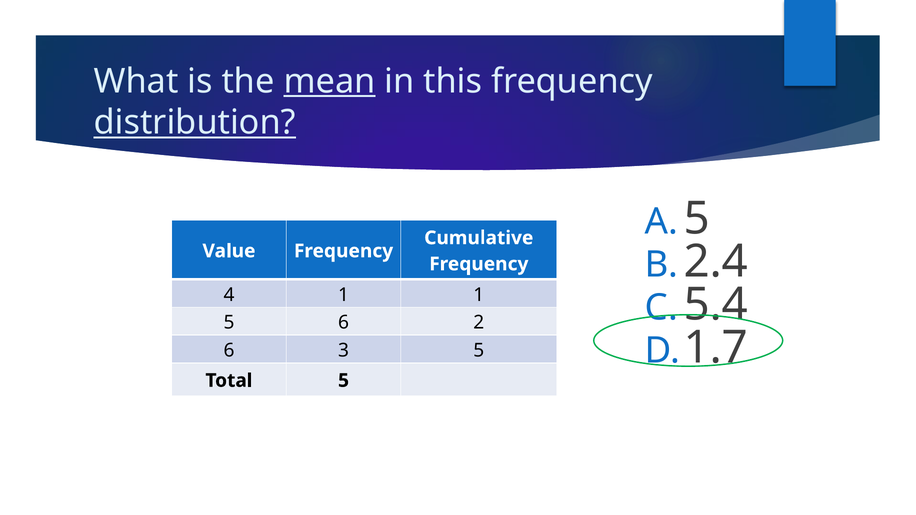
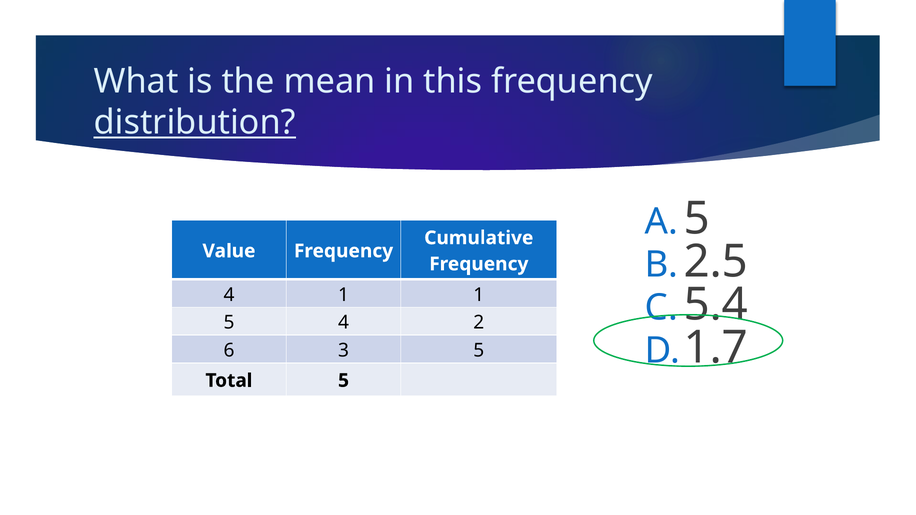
mean underline: present -> none (330, 81)
2.4: 2.4 -> 2.5 (716, 262)
5 6: 6 -> 4 (344, 323)
